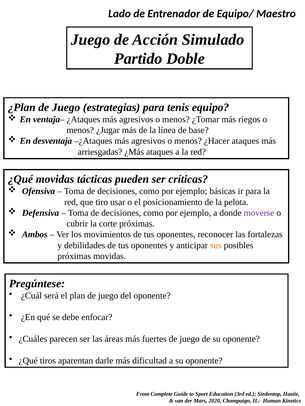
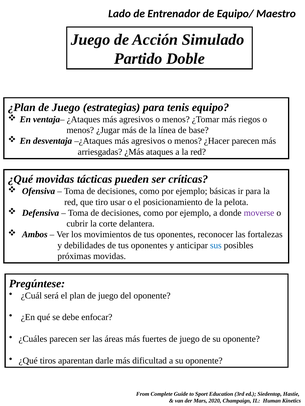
¿Hacer ataques: ataques -> parecen (246, 141)
corte próximas: próximas -> delantera (137, 224)
sus colour: orange -> blue (216, 246)
